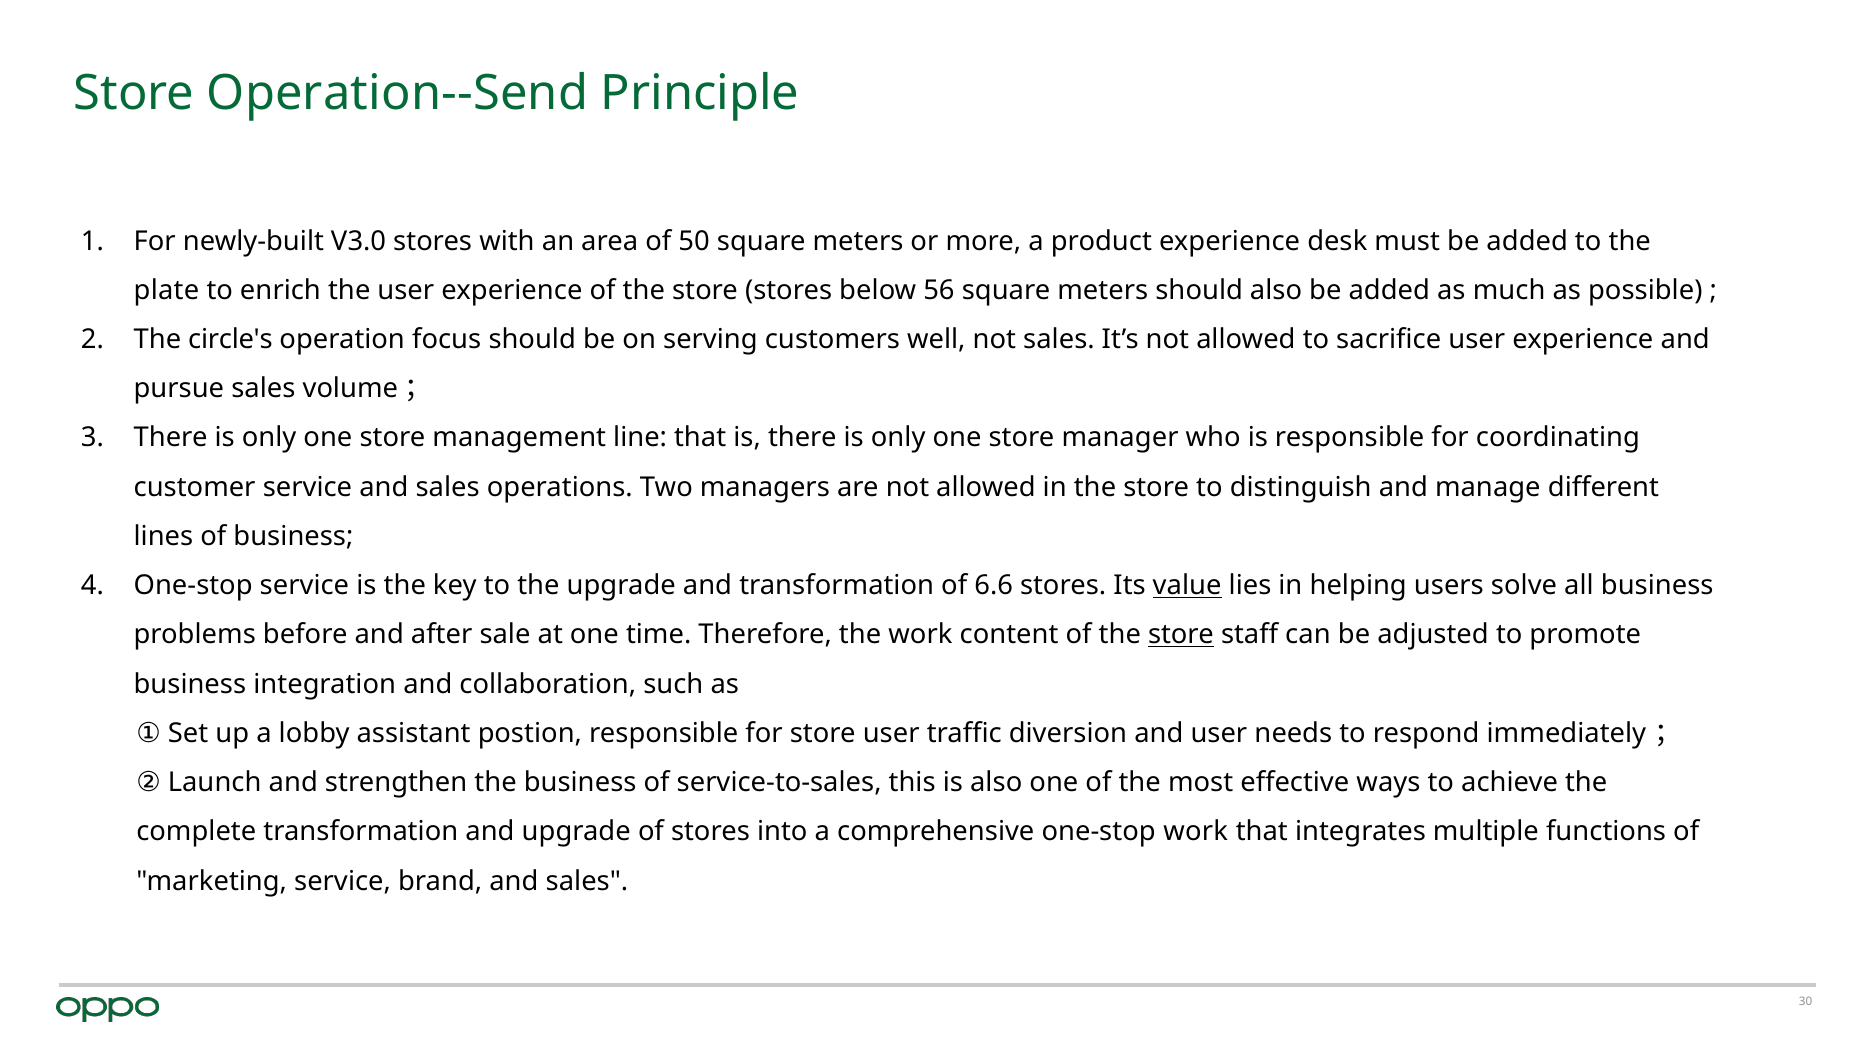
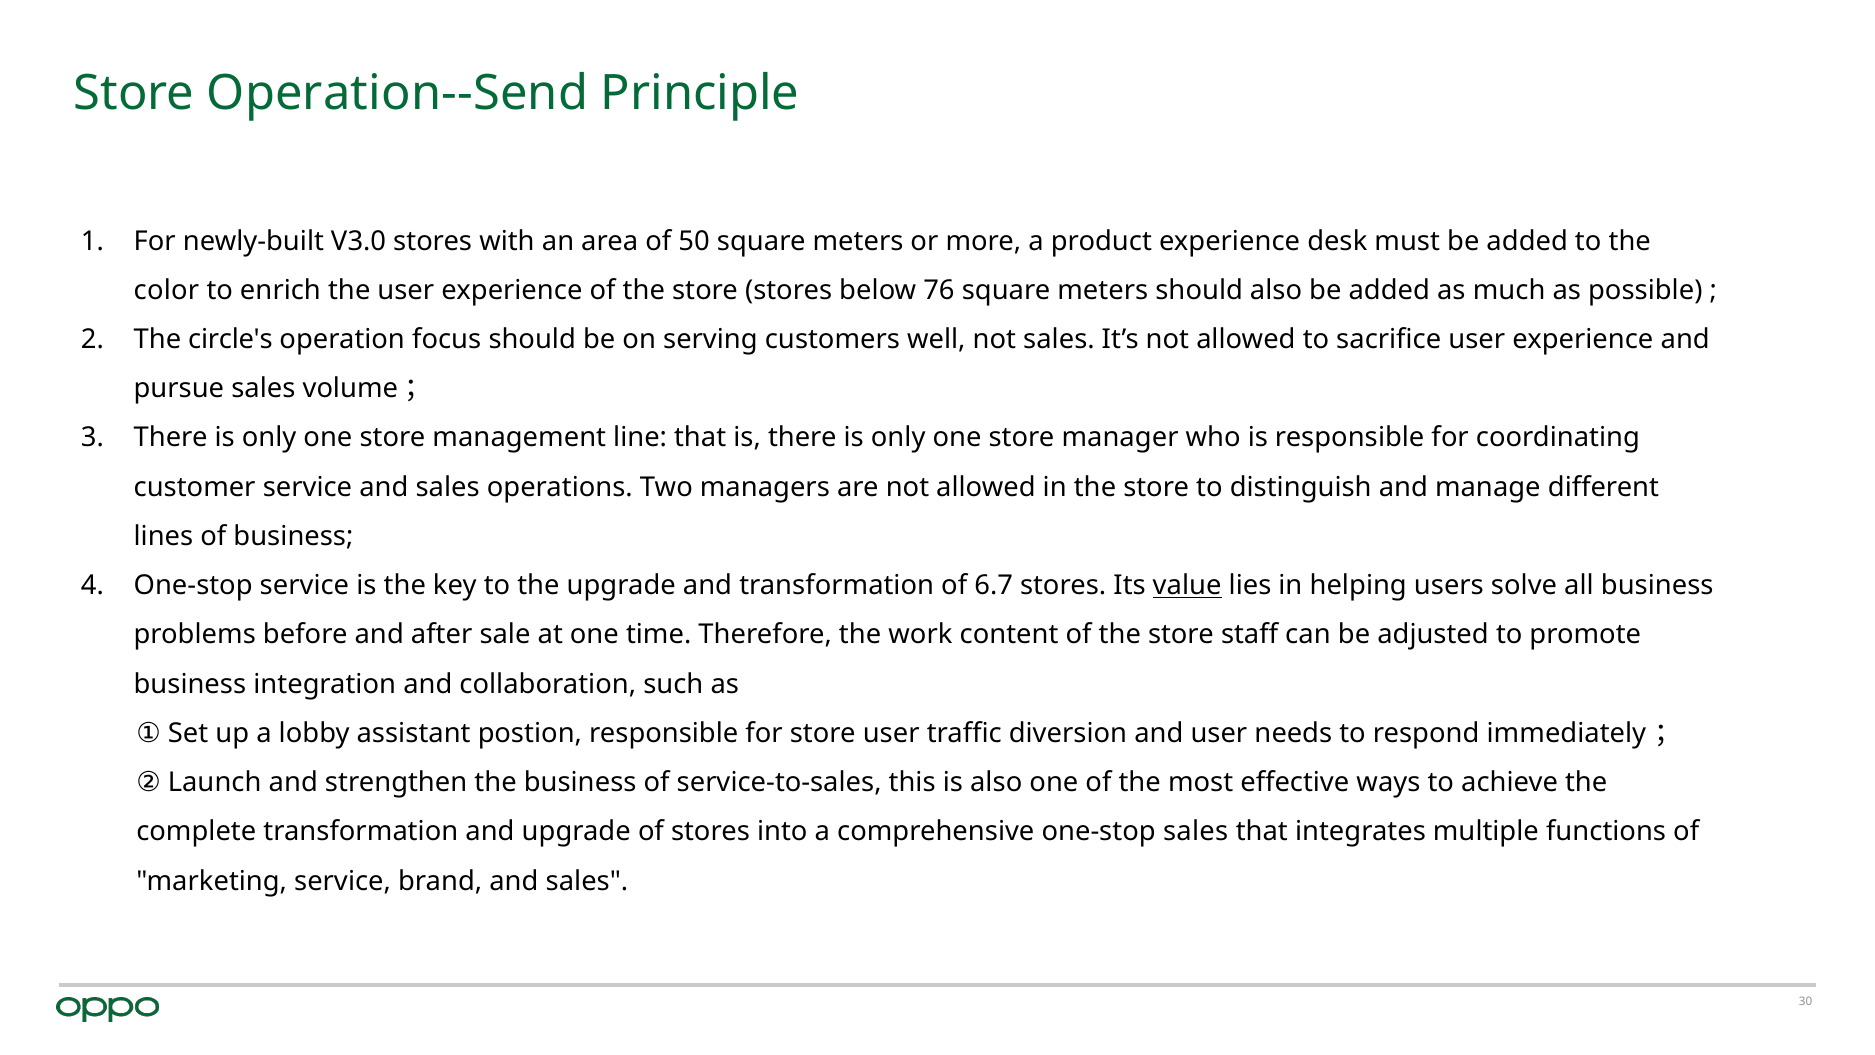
plate: plate -> color (166, 290)
56: 56 -> 76 (939, 290)
6.6: 6.6 -> 6.7 (994, 585)
store underline: present -> none (1181, 635)
one-stop work: work -> sales (1196, 832)
